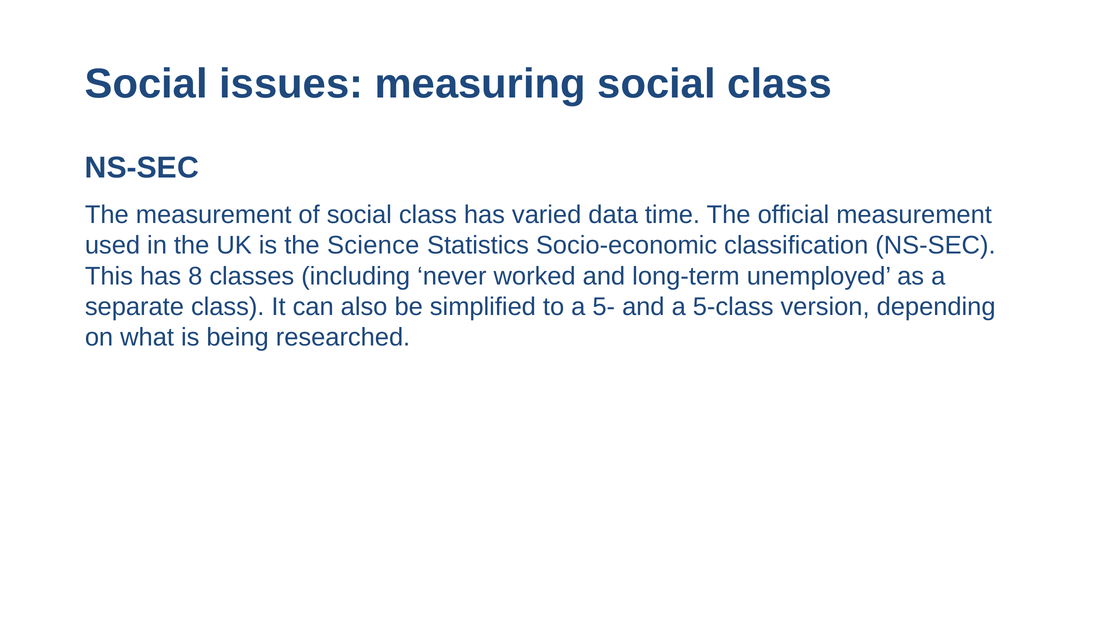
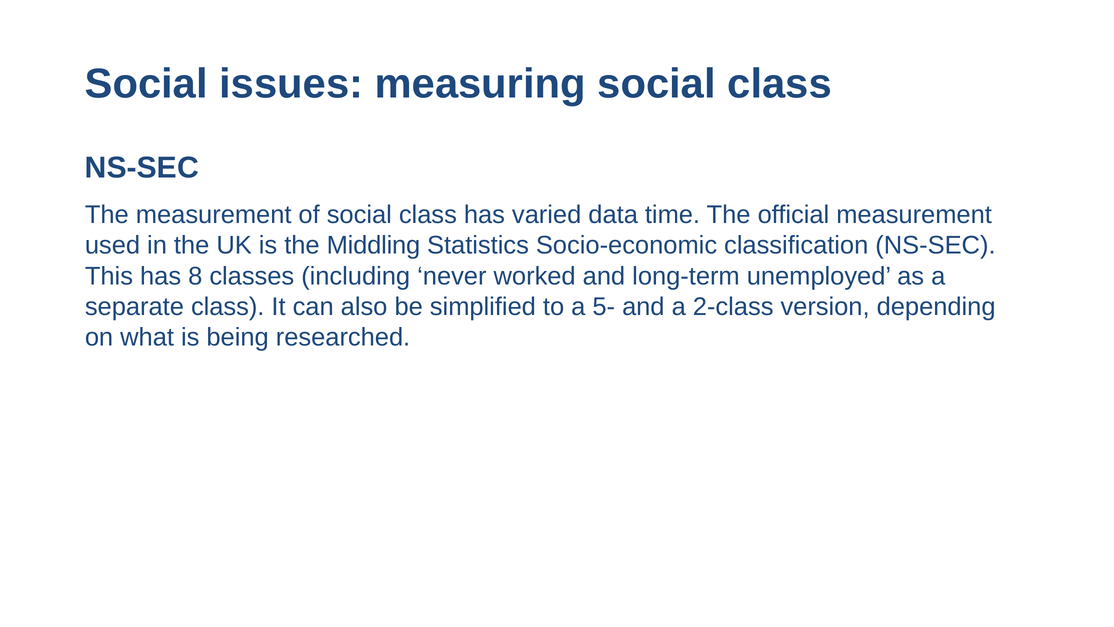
Science: Science -> Middling (373, 245)
5-class: 5-class -> 2-class (733, 307)
